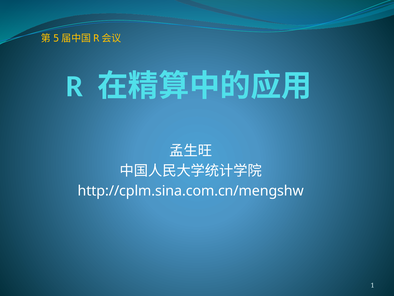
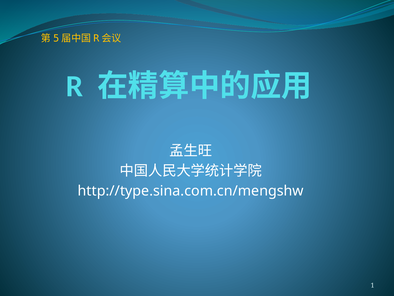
http://cplm.sina.com.cn/mengshw: http://cplm.sina.com.cn/mengshw -> http://type.sina.com.cn/mengshw (191, 191)
